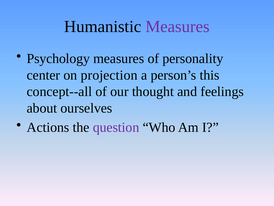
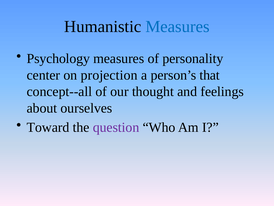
Measures colour: purple -> blue (178, 27)
this: this -> that (210, 75)
Actions: Actions -> Toward (48, 127)
